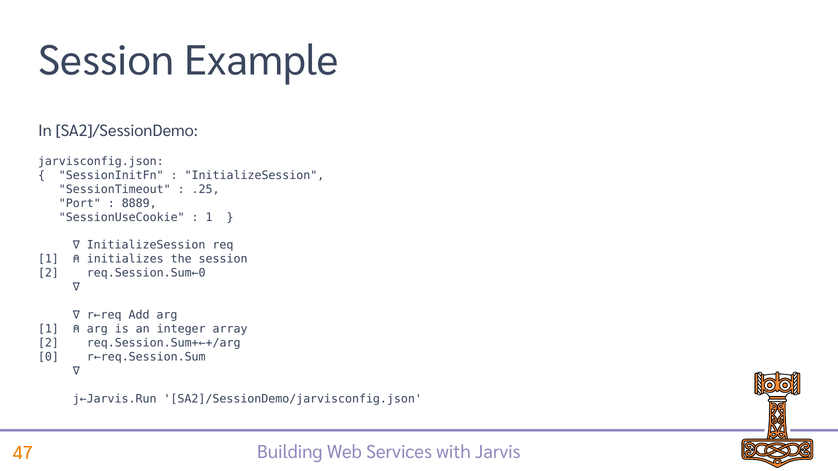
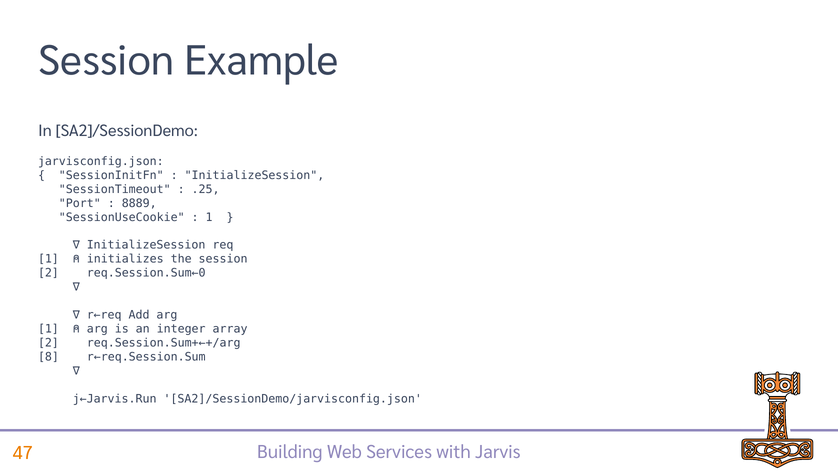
0: 0 -> 8 (48, 357)
